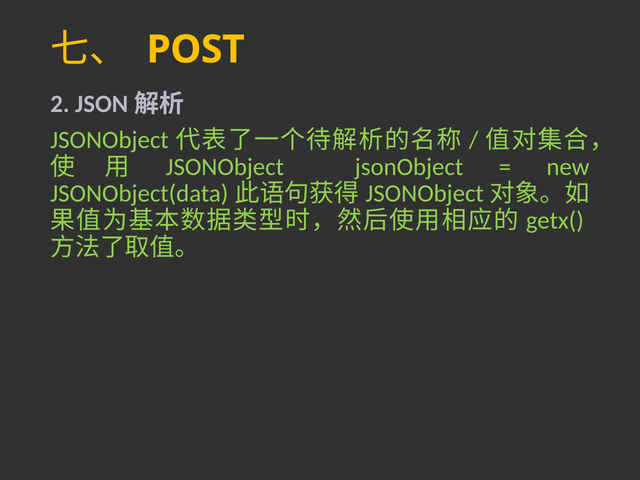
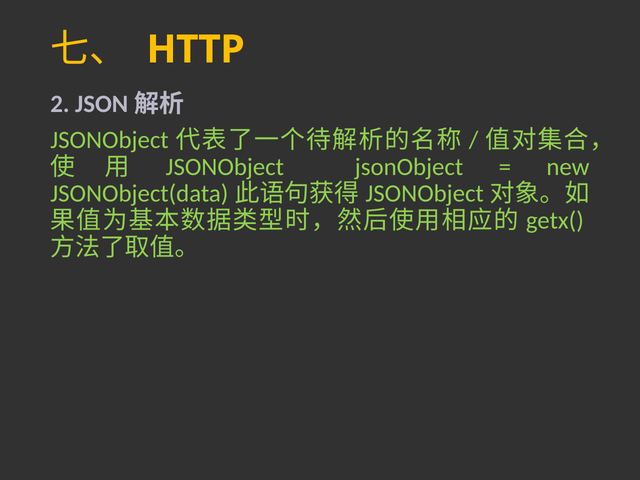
POST: POST -> HTTP (196, 50)
